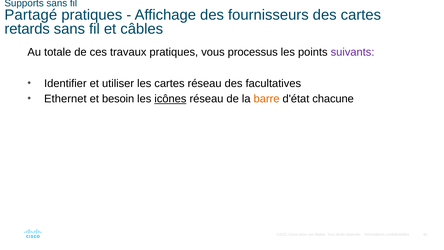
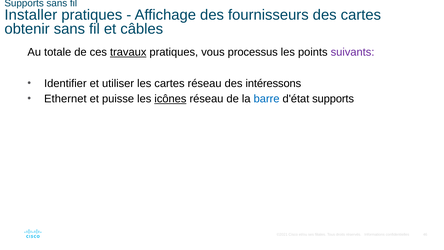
Partagé: Partagé -> Installer (31, 15)
retards: retards -> obtenir (27, 29)
travaux underline: none -> present (128, 52)
facultatives: facultatives -> intéressons (273, 83)
besoin: besoin -> puisse (118, 99)
barre colour: orange -> blue (267, 99)
d'état chacune: chacune -> supports (333, 99)
